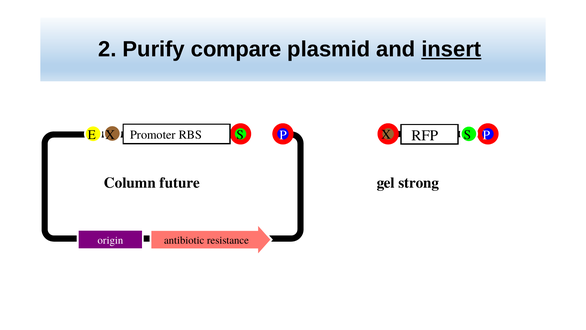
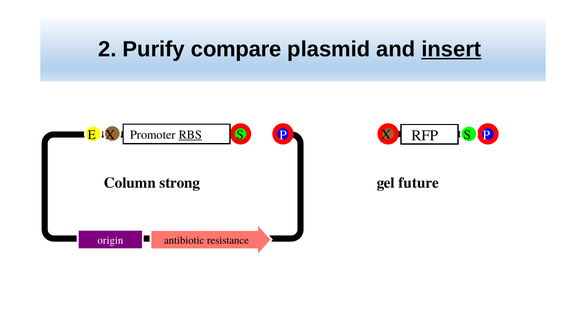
RBS underline: none -> present (190, 135)
strong: strong -> future (419, 183)
future: future -> strong (180, 183)
